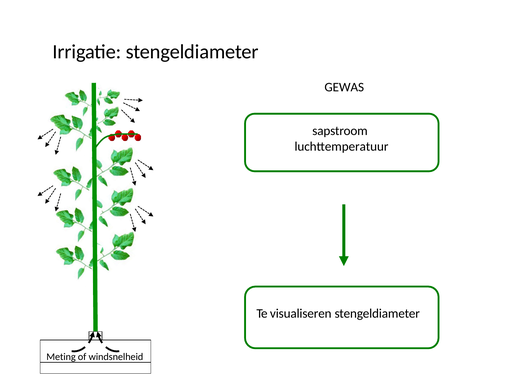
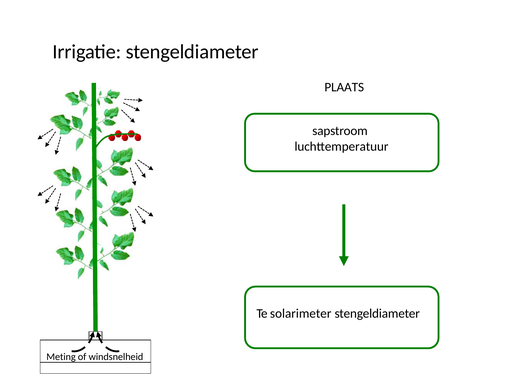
GEWAS: GEWAS -> PLAATS (344, 87)
visualiseren: visualiseren -> solarimeter (301, 314)
